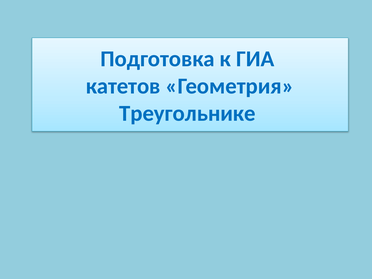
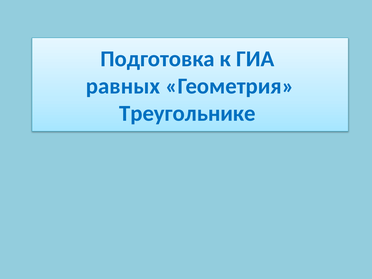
катетов: катетов -> равных (123, 86)
